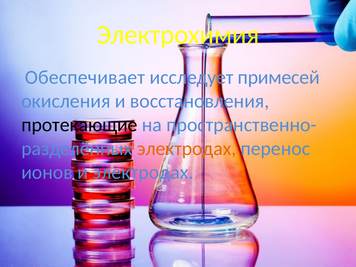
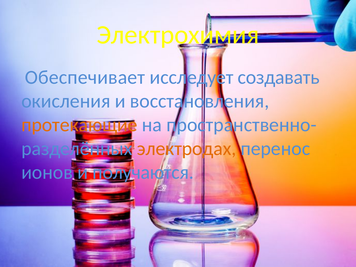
примесей: примесей -> создавать (279, 77)
протекающие colour: black -> orange (79, 125)
и электродах: электродах -> получаются (143, 172)
